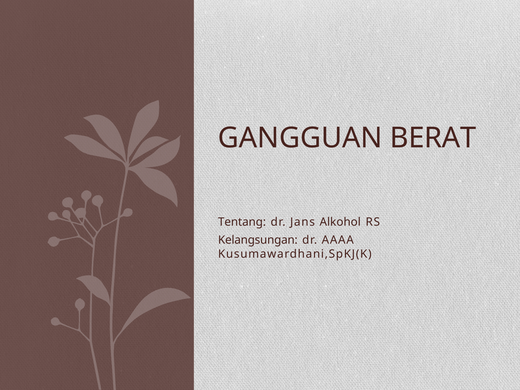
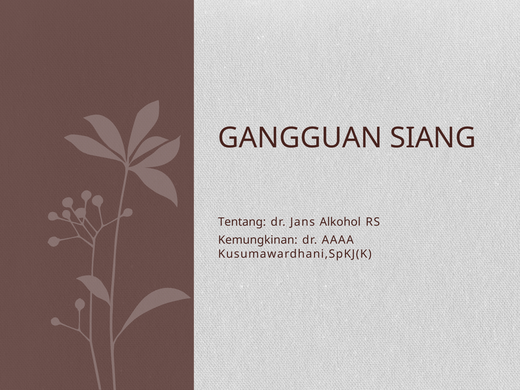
BERAT: BERAT -> SIANG (433, 138)
Kelangsungan: Kelangsungan -> Kemungkinan (258, 240)
